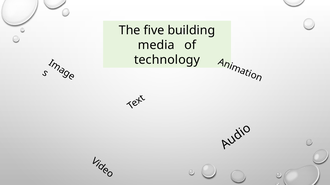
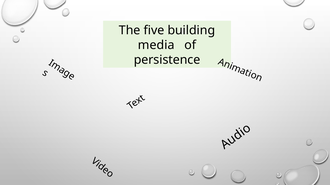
technology: technology -> persistence (167, 60)
